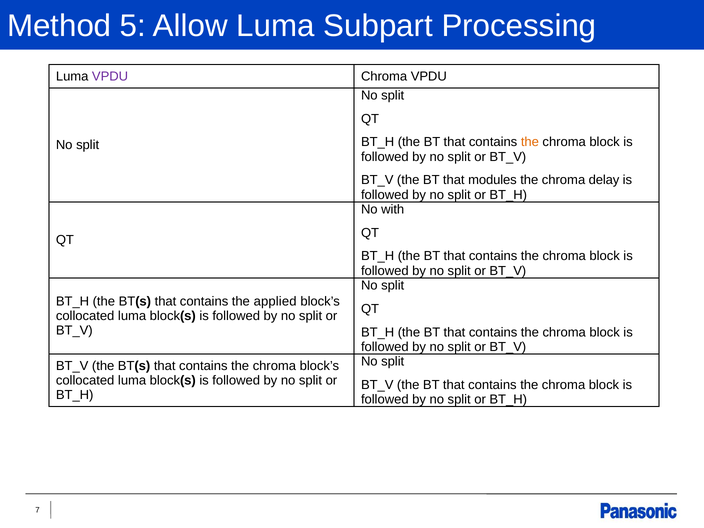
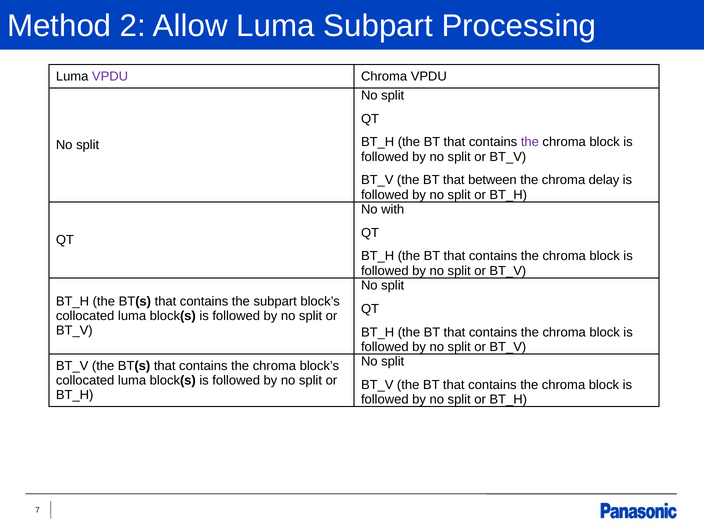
5: 5 -> 2 (133, 26)
the colour: orange -> purple (530, 142)
modules: modules -> between (492, 180)
the applied: applied -> subpart (275, 302)
